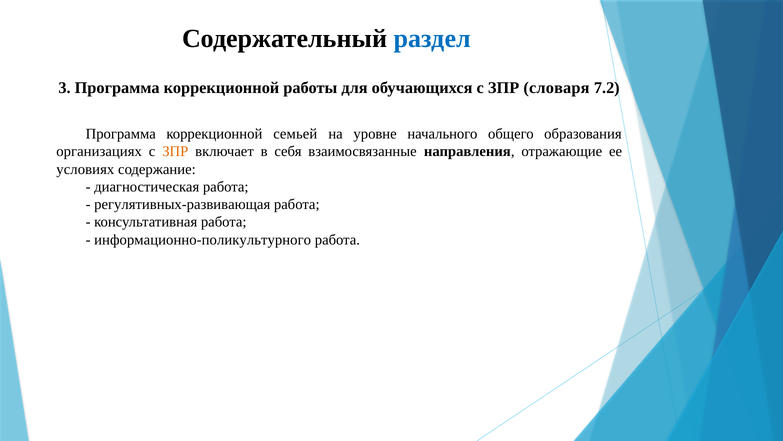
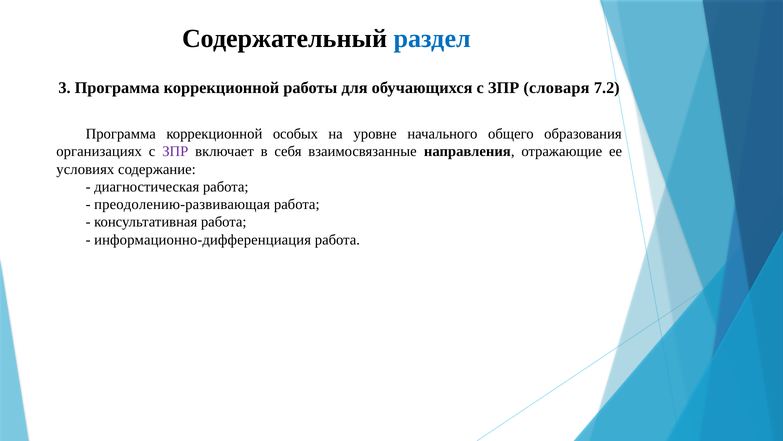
семьей: семьей -> особых (295, 134)
ЗПР colour: orange -> purple (175, 151)
регулятивных-развивающая: регулятивных-развивающая -> преодолению-развивающая (182, 204)
информационно-поликультурного: информационно-поликультурного -> информационно-дифференциация (203, 239)
